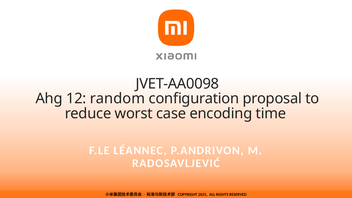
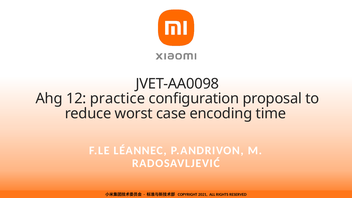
random: random -> practice (117, 99)
